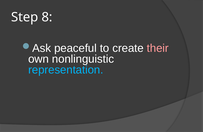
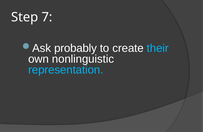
8: 8 -> 7 (47, 17)
peaceful: peaceful -> probably (76, 48)
their colour: pink -> light blue (158, 48)
